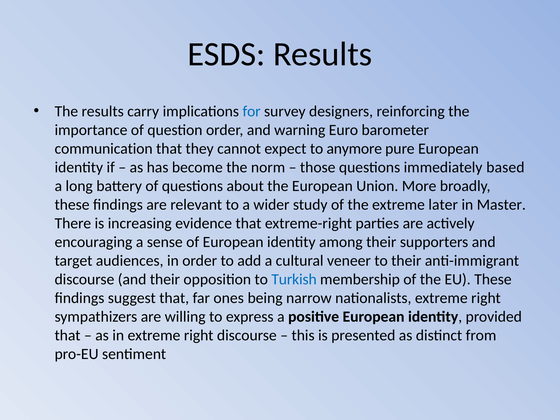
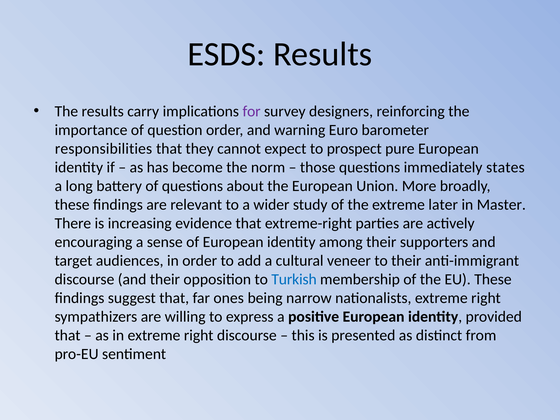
for colour: blue -> purple (252, 111)
communication: communication -> responsibilities (104, 149)
anymore: anymore -> prospect (354, 149)
based: based -> states (505, 167)
